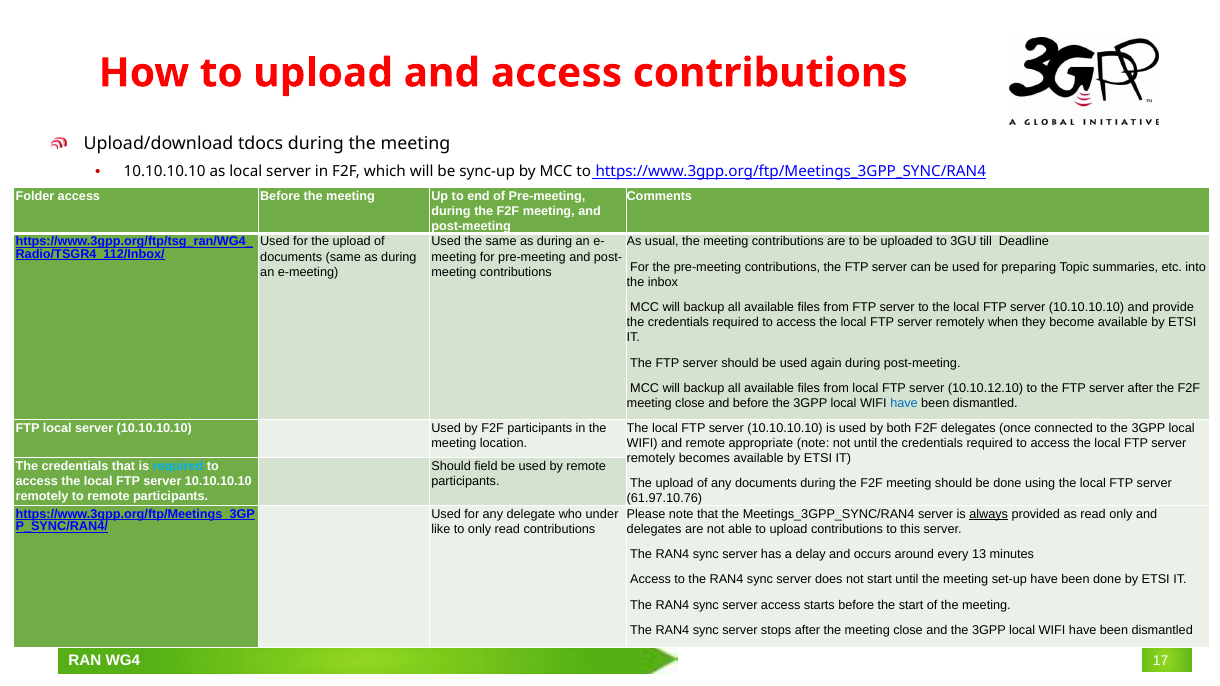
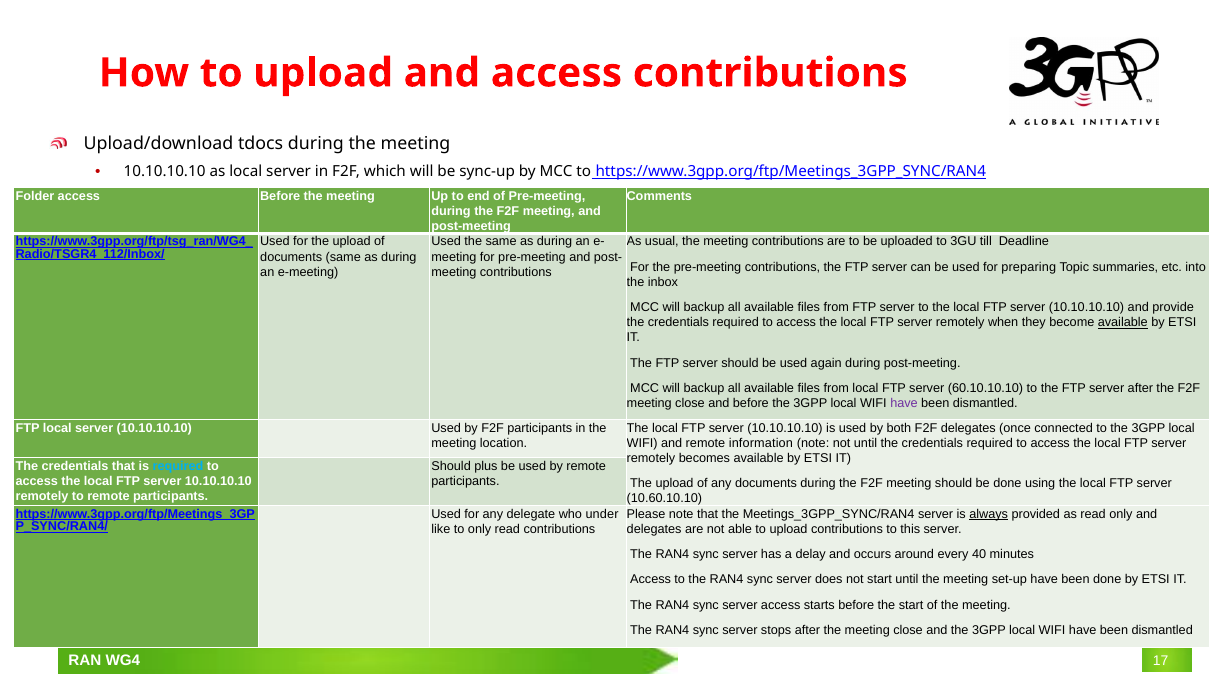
available underline: none -> present (1123, 323)
10.10.12.10: 10.10.12.10 -> 60.10.10.10 (986, 389)
have colour: blue -> purple (904, 404)
appropriate: appropriate -> information (761, 443)
field: field -> plus (486, 466)
61.97.10.76: 61.97.10.76 -> 10.60.10.10 (664, 499)
13: 13 -> 40 (979, 555)
